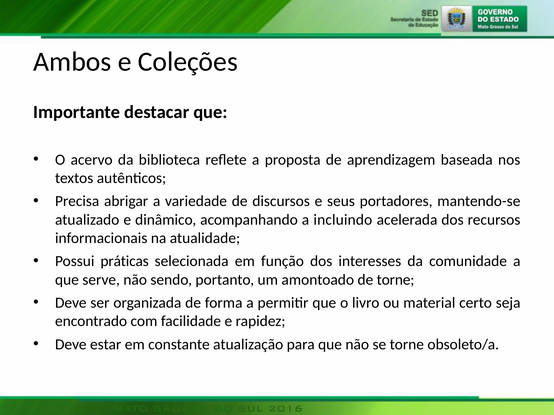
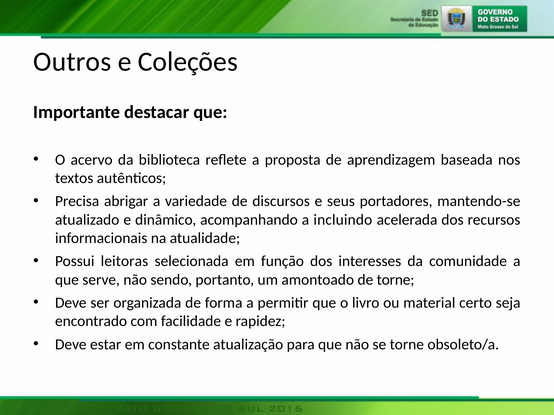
Ambos: Ambos -> Outros (72, 62)
práticas: práticas -> leitoras (124, 262)
